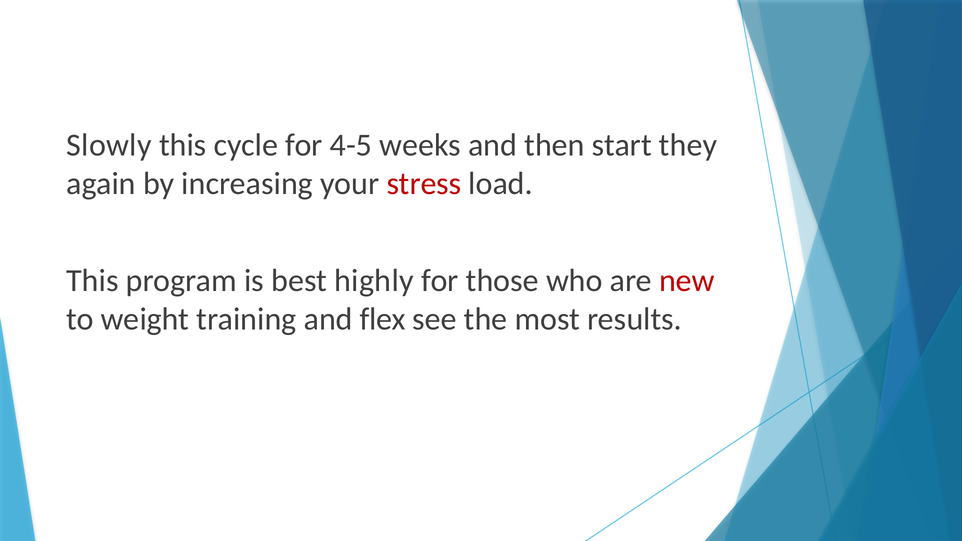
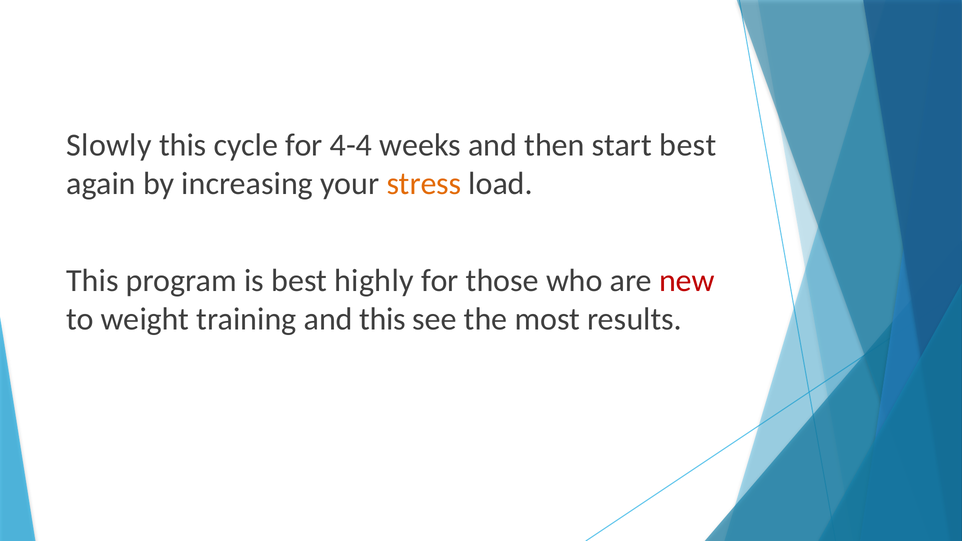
4-5: 4-5 -> 4-4 (351, 145)
start they: they -> best (688, 145)
stress colour: red -> orange (424, 184)
and flex: flex -> this (383, 319)
